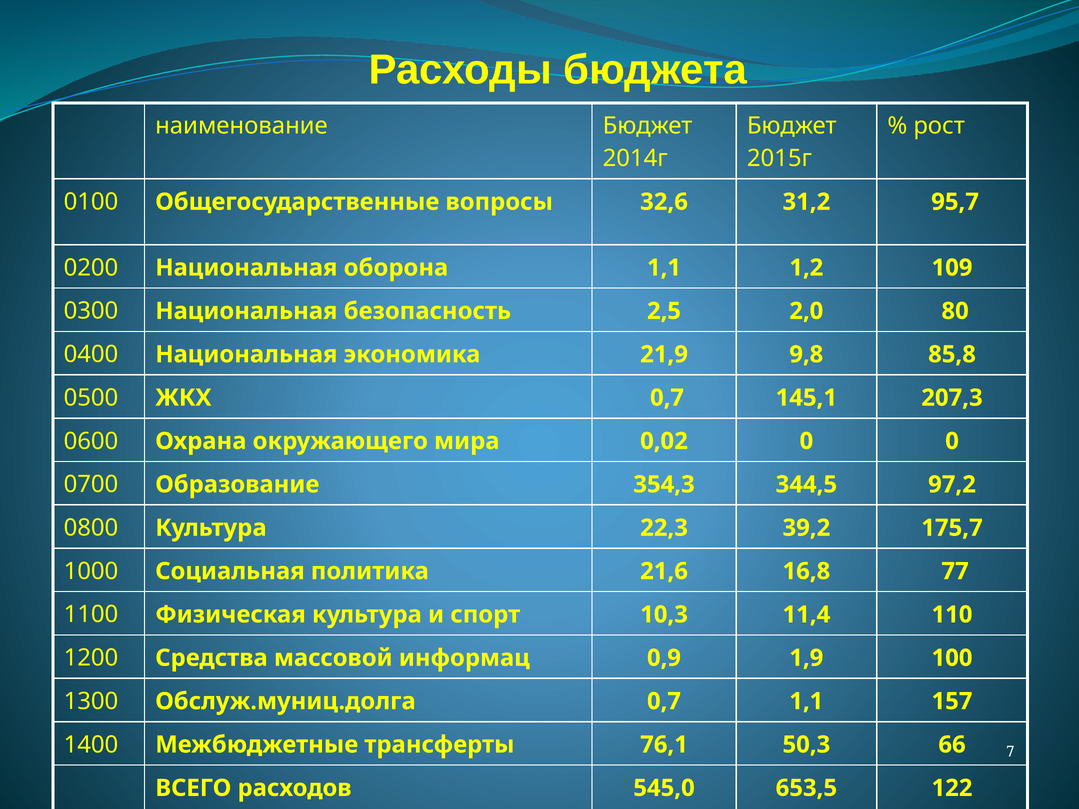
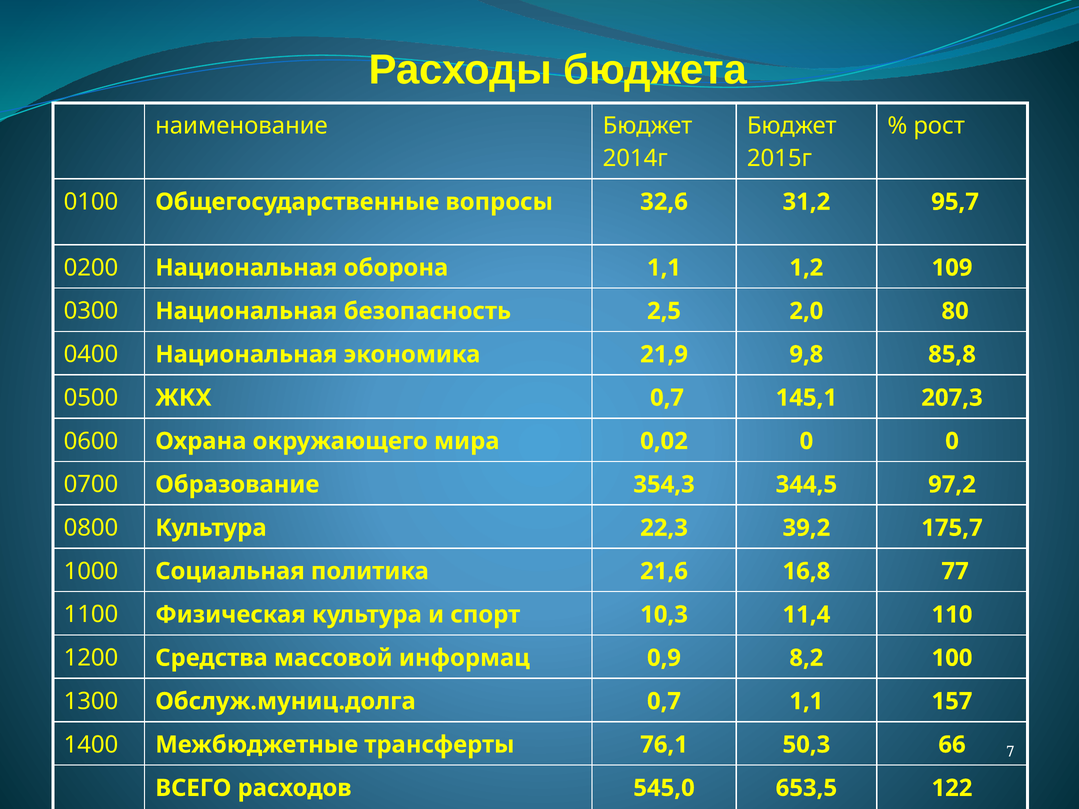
1,9: 1,9 -> 8,2 (806, 658)
